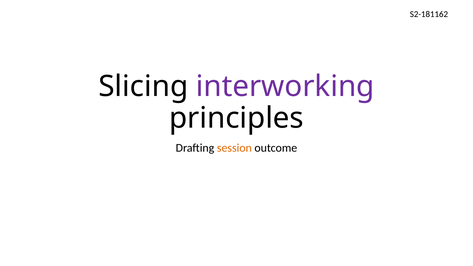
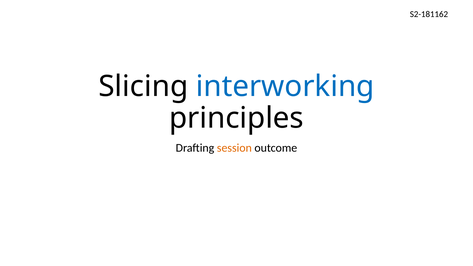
interworking colour: purple -> blue (285, 86)
